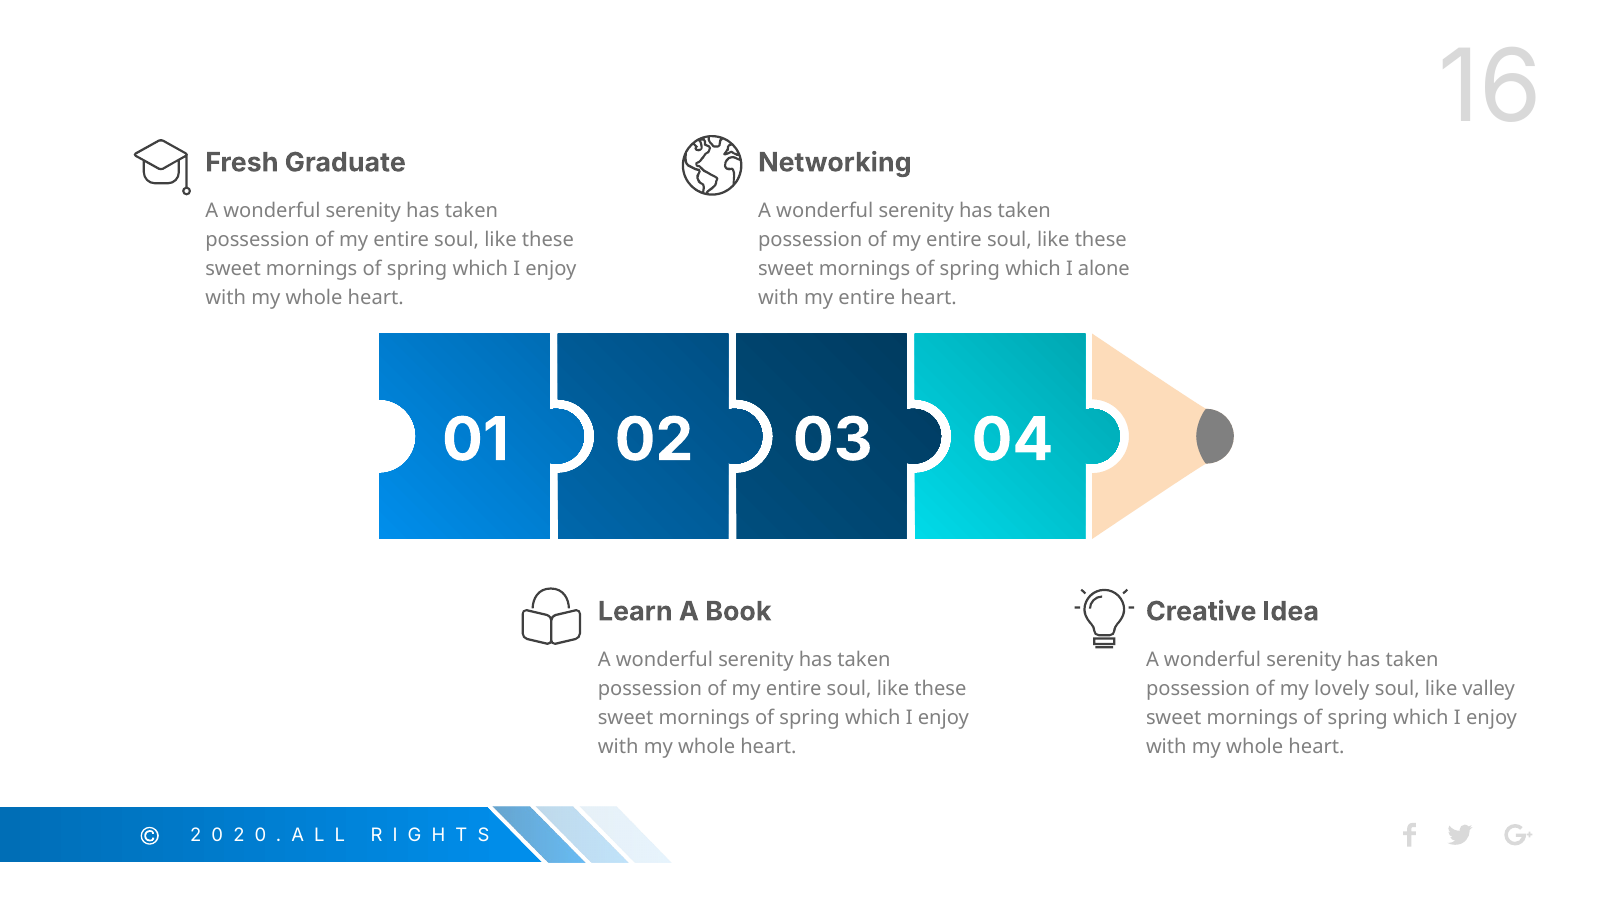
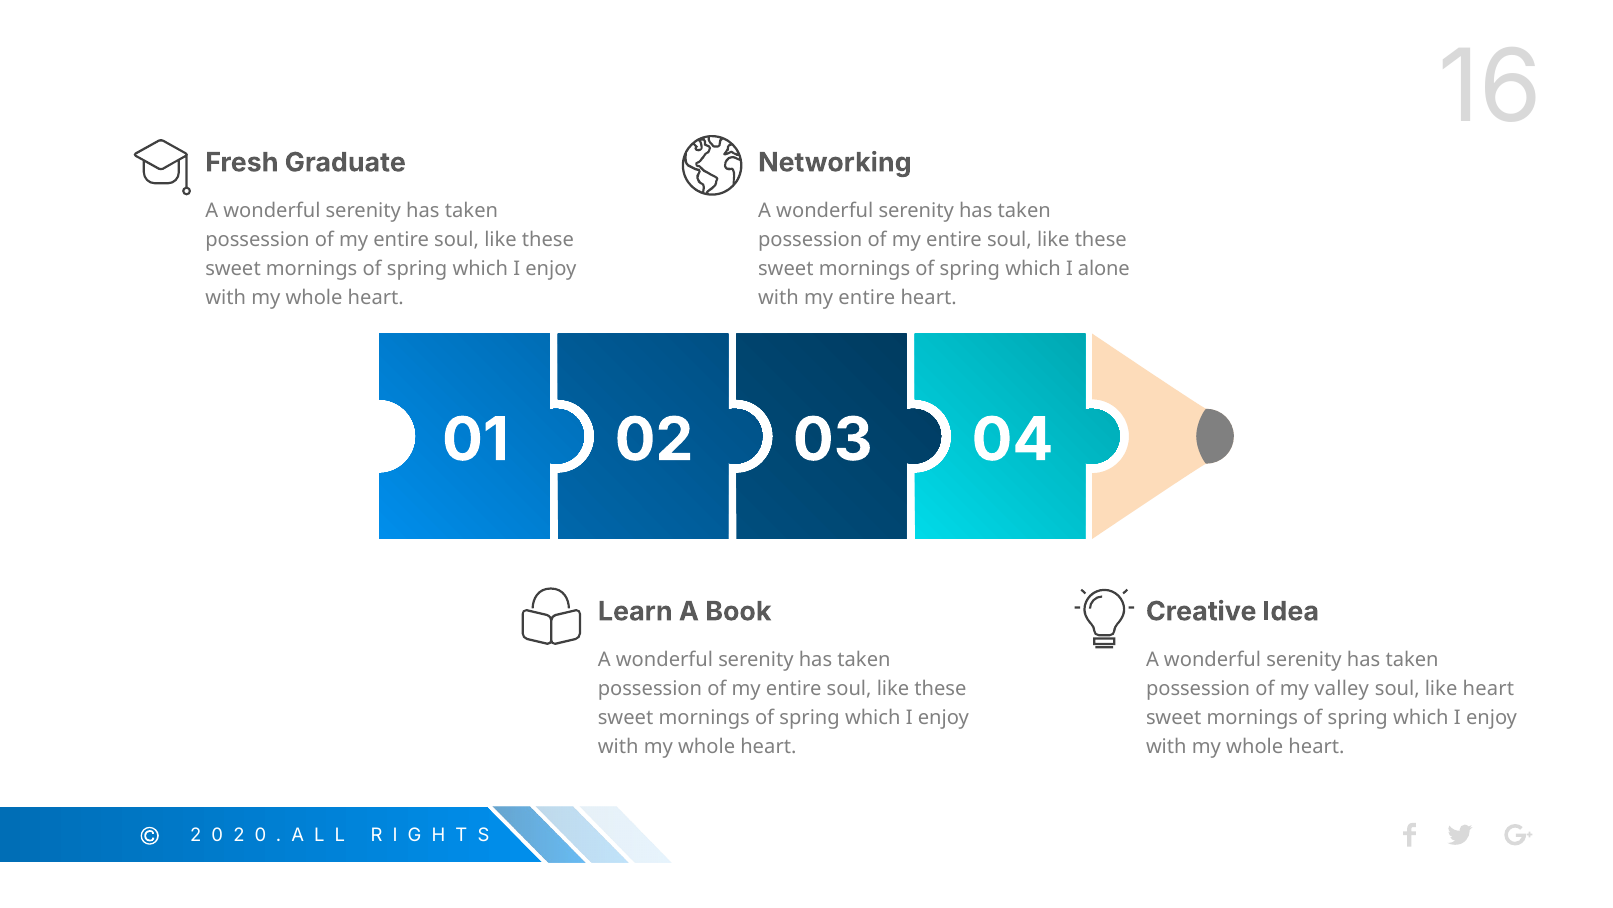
lovely: lovely -> valley (1342, 689)
like valley: valley -> heart (1488, 689)
